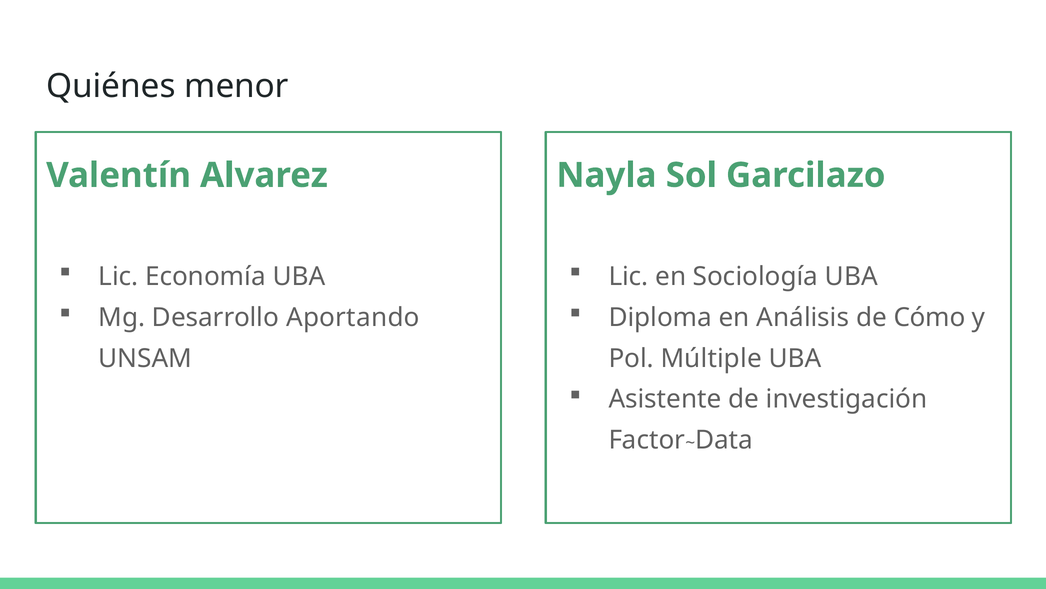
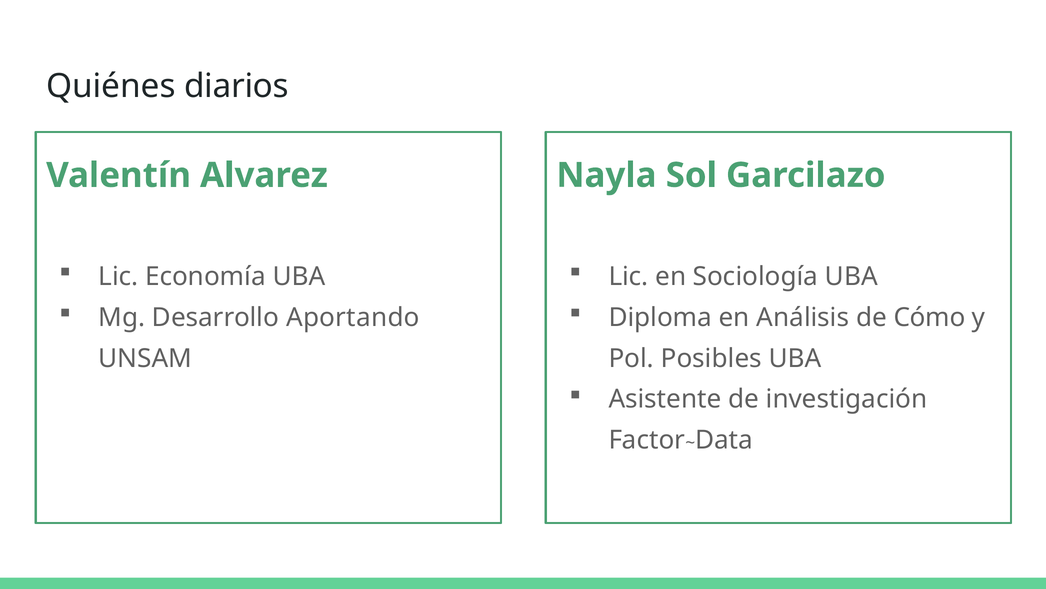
menor: menor -> diarios (237, 86)
Múltiple: Múltiple -> Posibles (711, 358)
